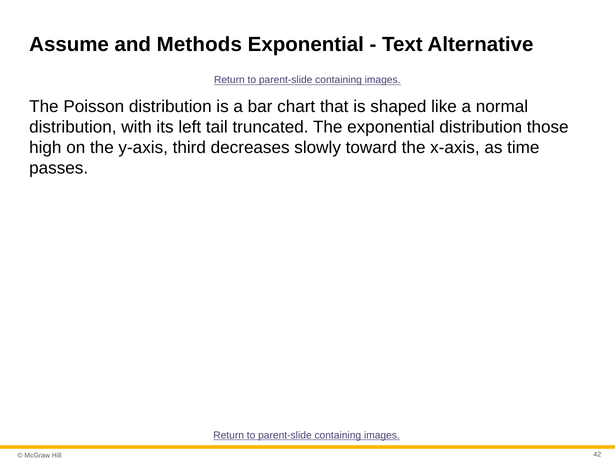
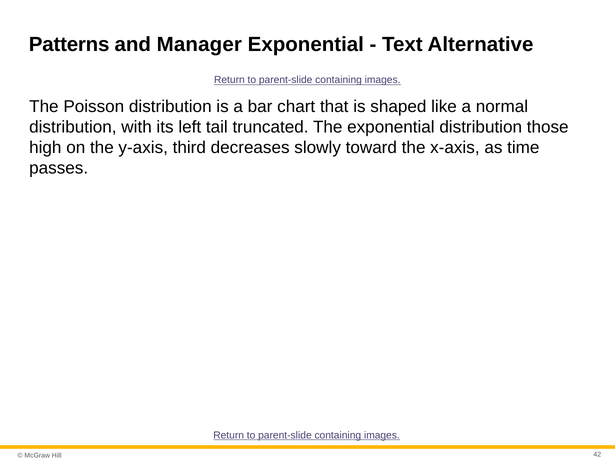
Assume: Assume -> Patterns (69, 45)
Methods: Methods -> Manager (199, 45)
